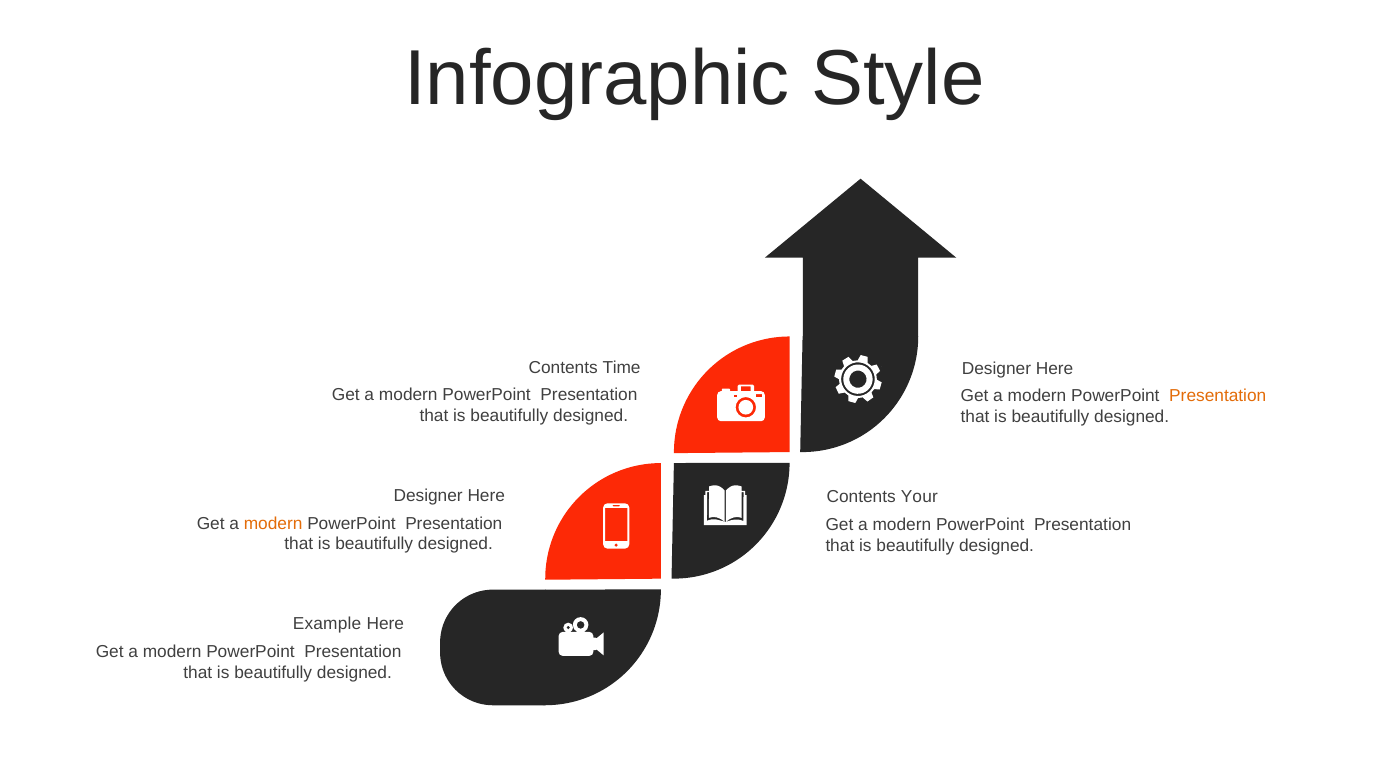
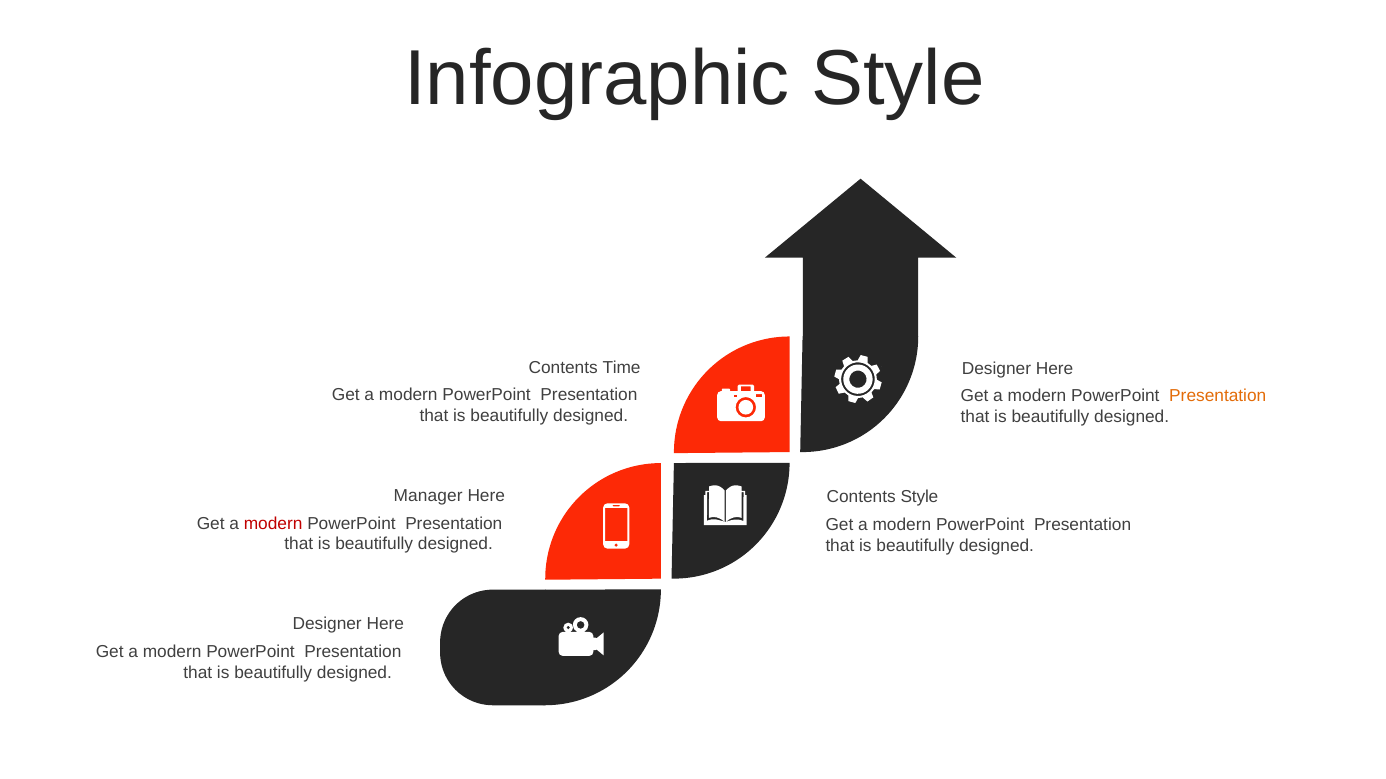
Designer: Designer -> Manager (428, 496)
Contents Your: Your -> Style (919, 497)
modern colour: orange -> red (273, 524)
Example: Example -> Designer (327, 625)
